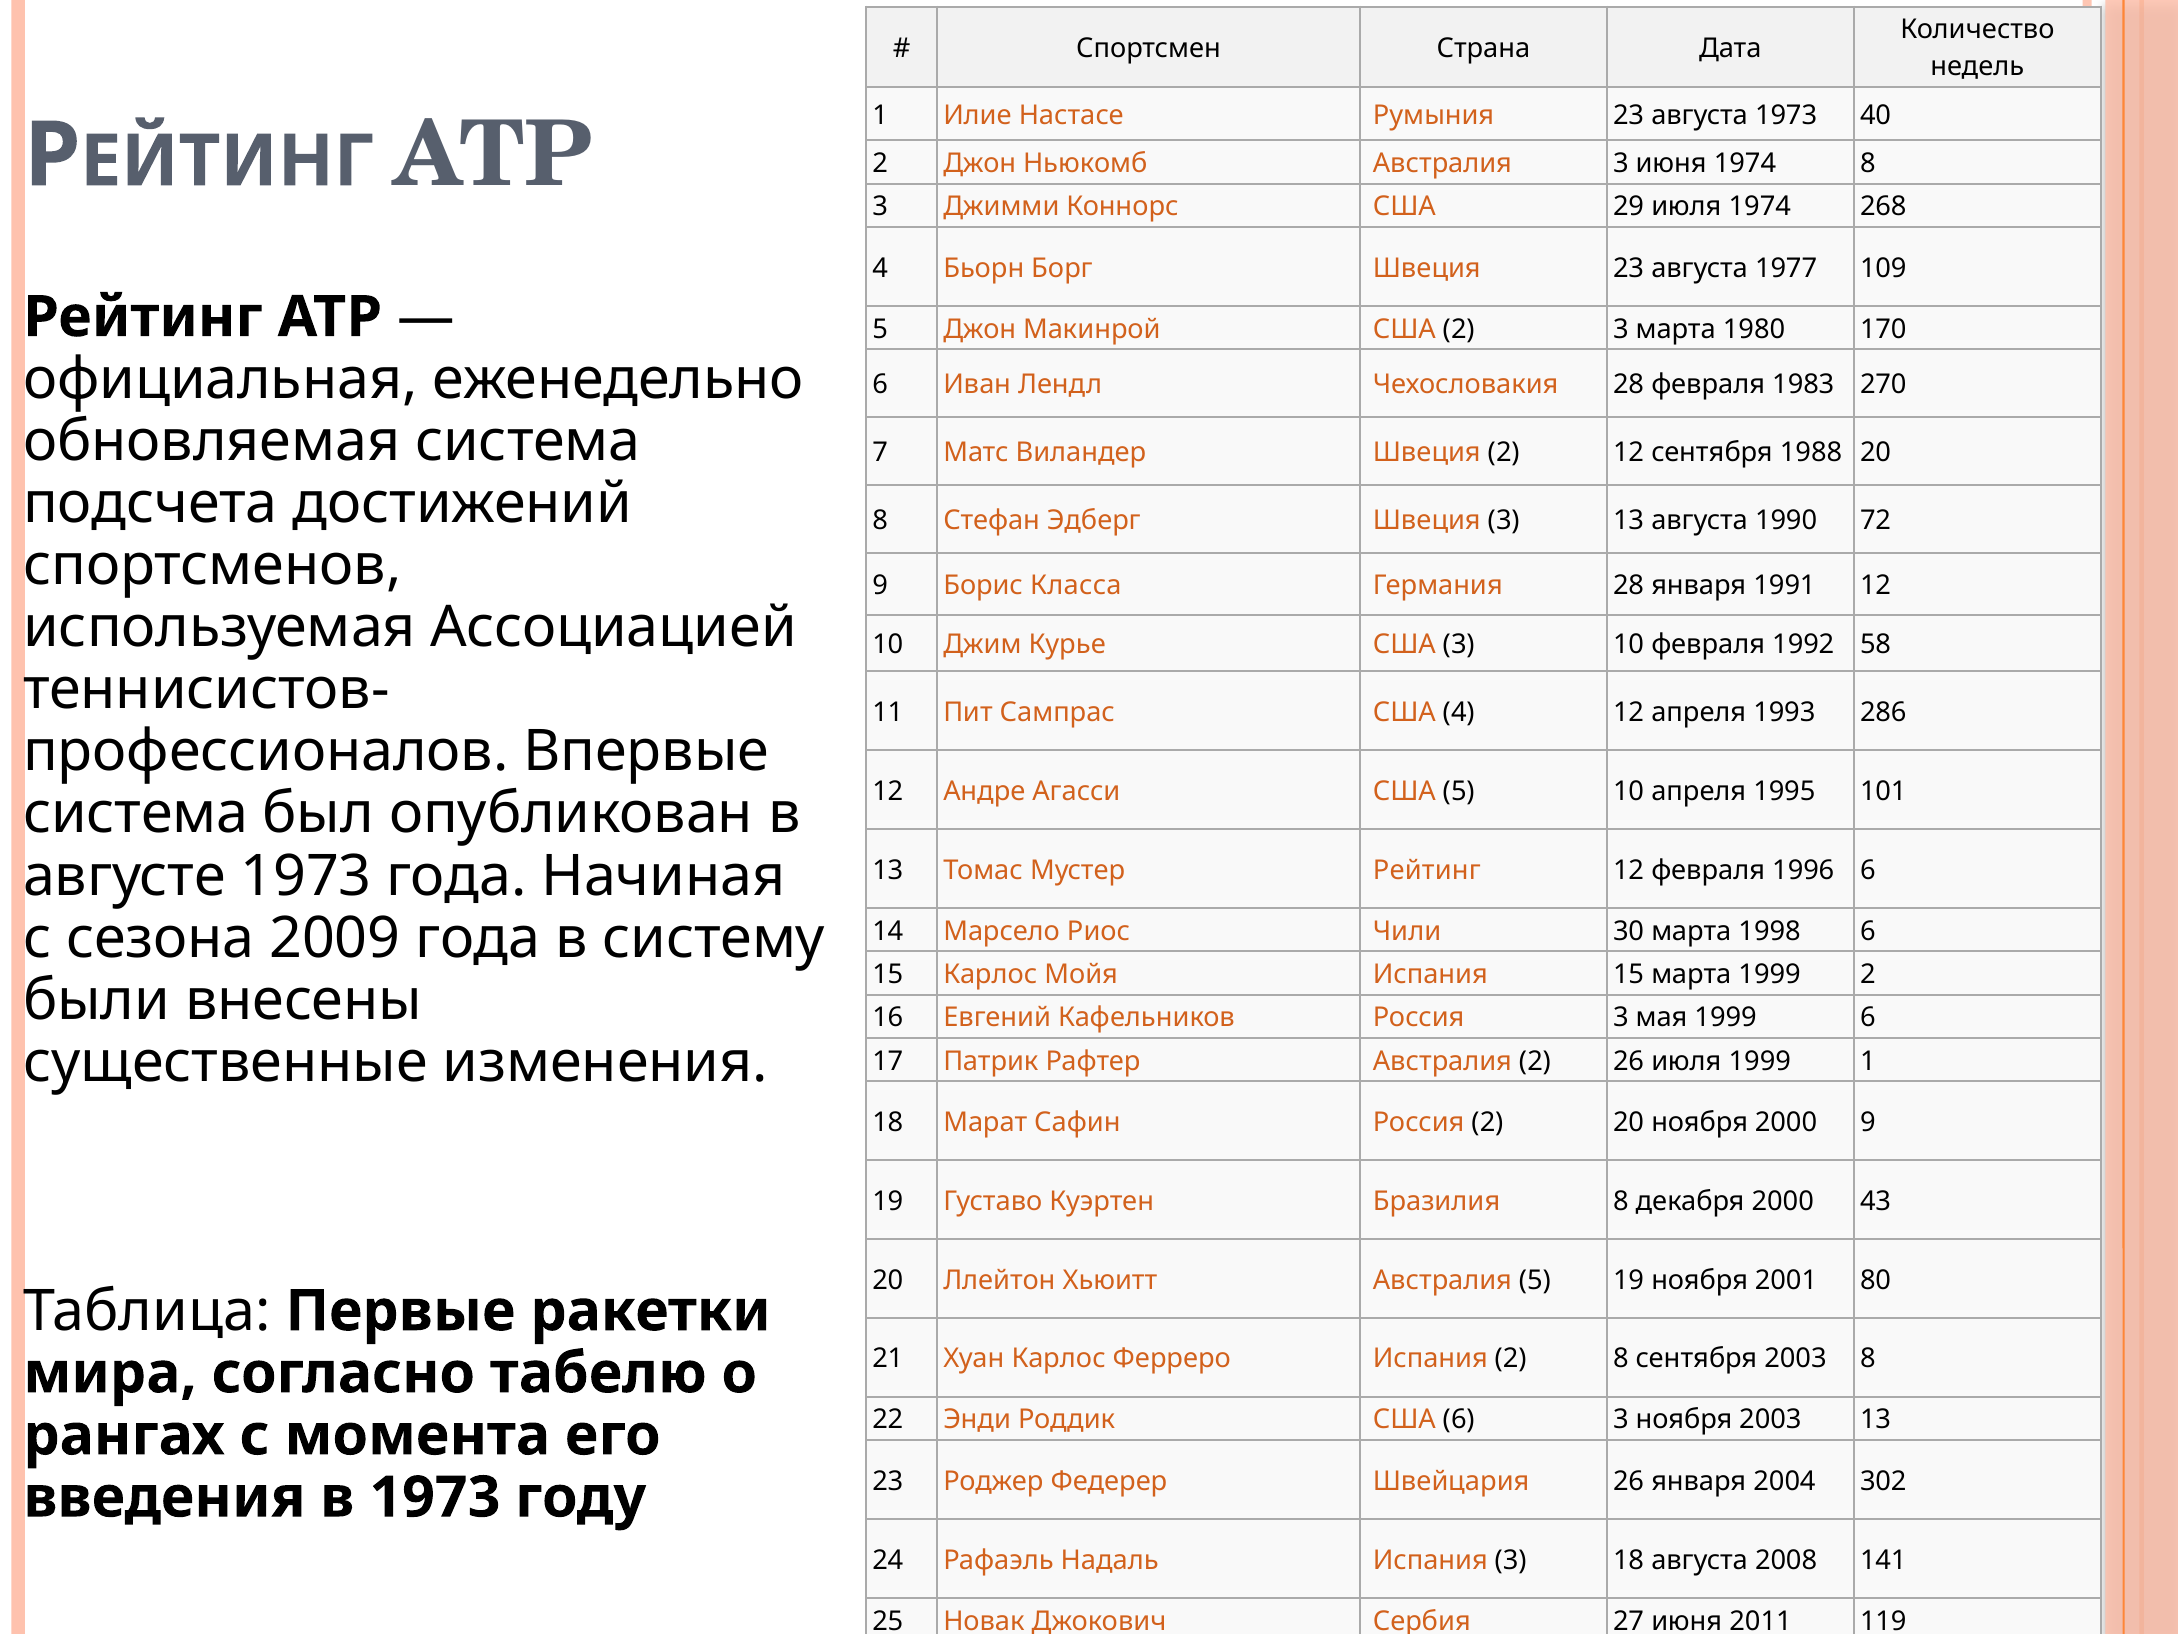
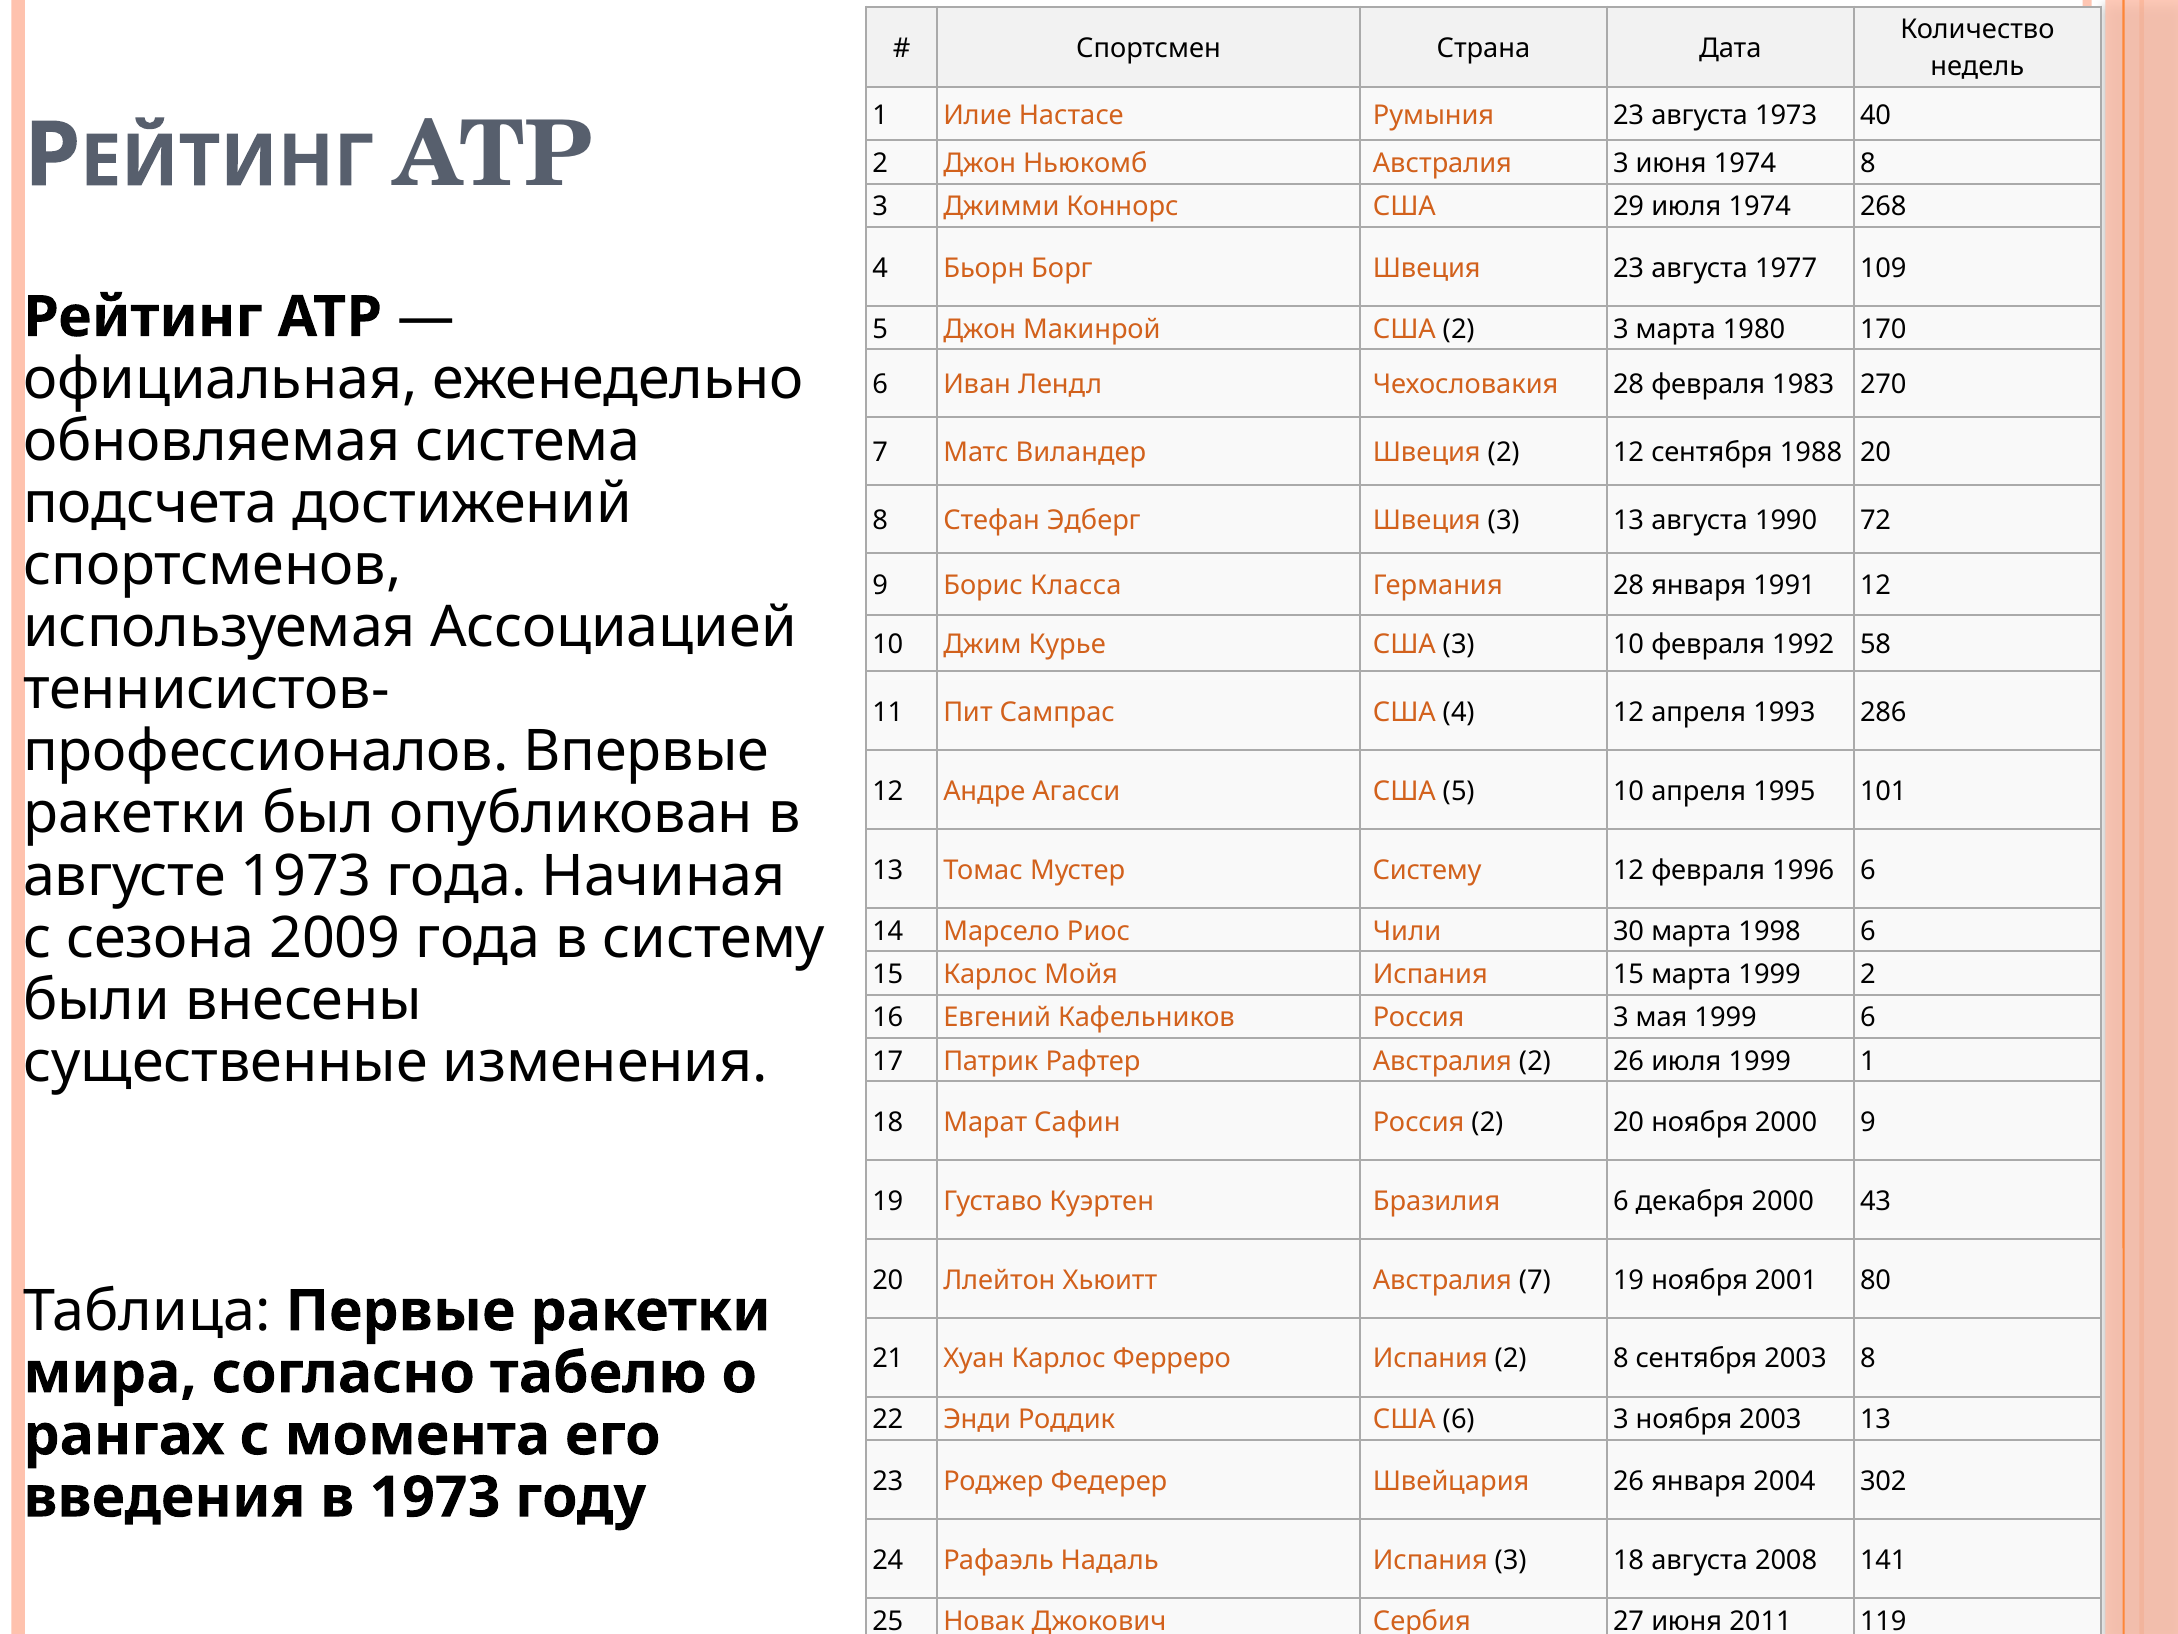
система: система -> ракетки (135, 814)
Мустер Рейтинг: Рейтинг -> Систему (1427, 870)
Бразилия 8: 8 -> 6 (1621, 1201)
Австралия 5: 5 -> 7 (1535, 1280)
